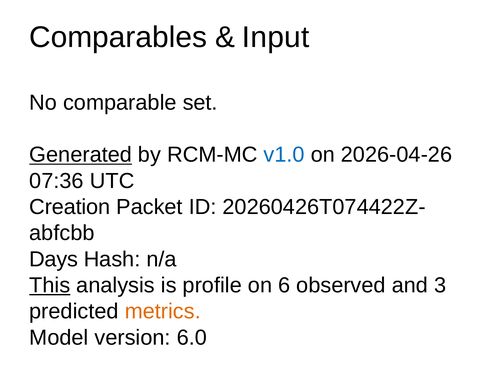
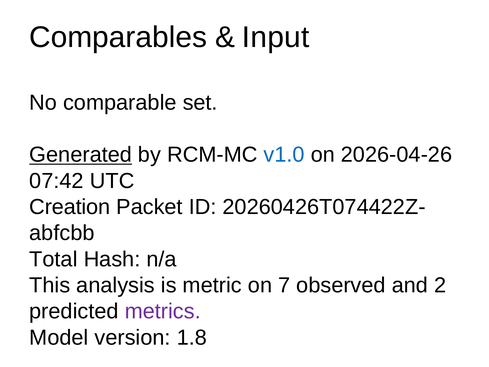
07:36: 07:36 -> 07:42 (56, 181)
Days: Days -> Total (53, 259)
This underline: present -> none (50, 285)
profile: profile -> metric (212, 285)
6: 6 -> 7 (284, 285)
3: 3 -> 2 (440, 285)
metrics colour: orange -> purple (163, 311)
6.0: 6.0 -> 1.8 (192, 337)
